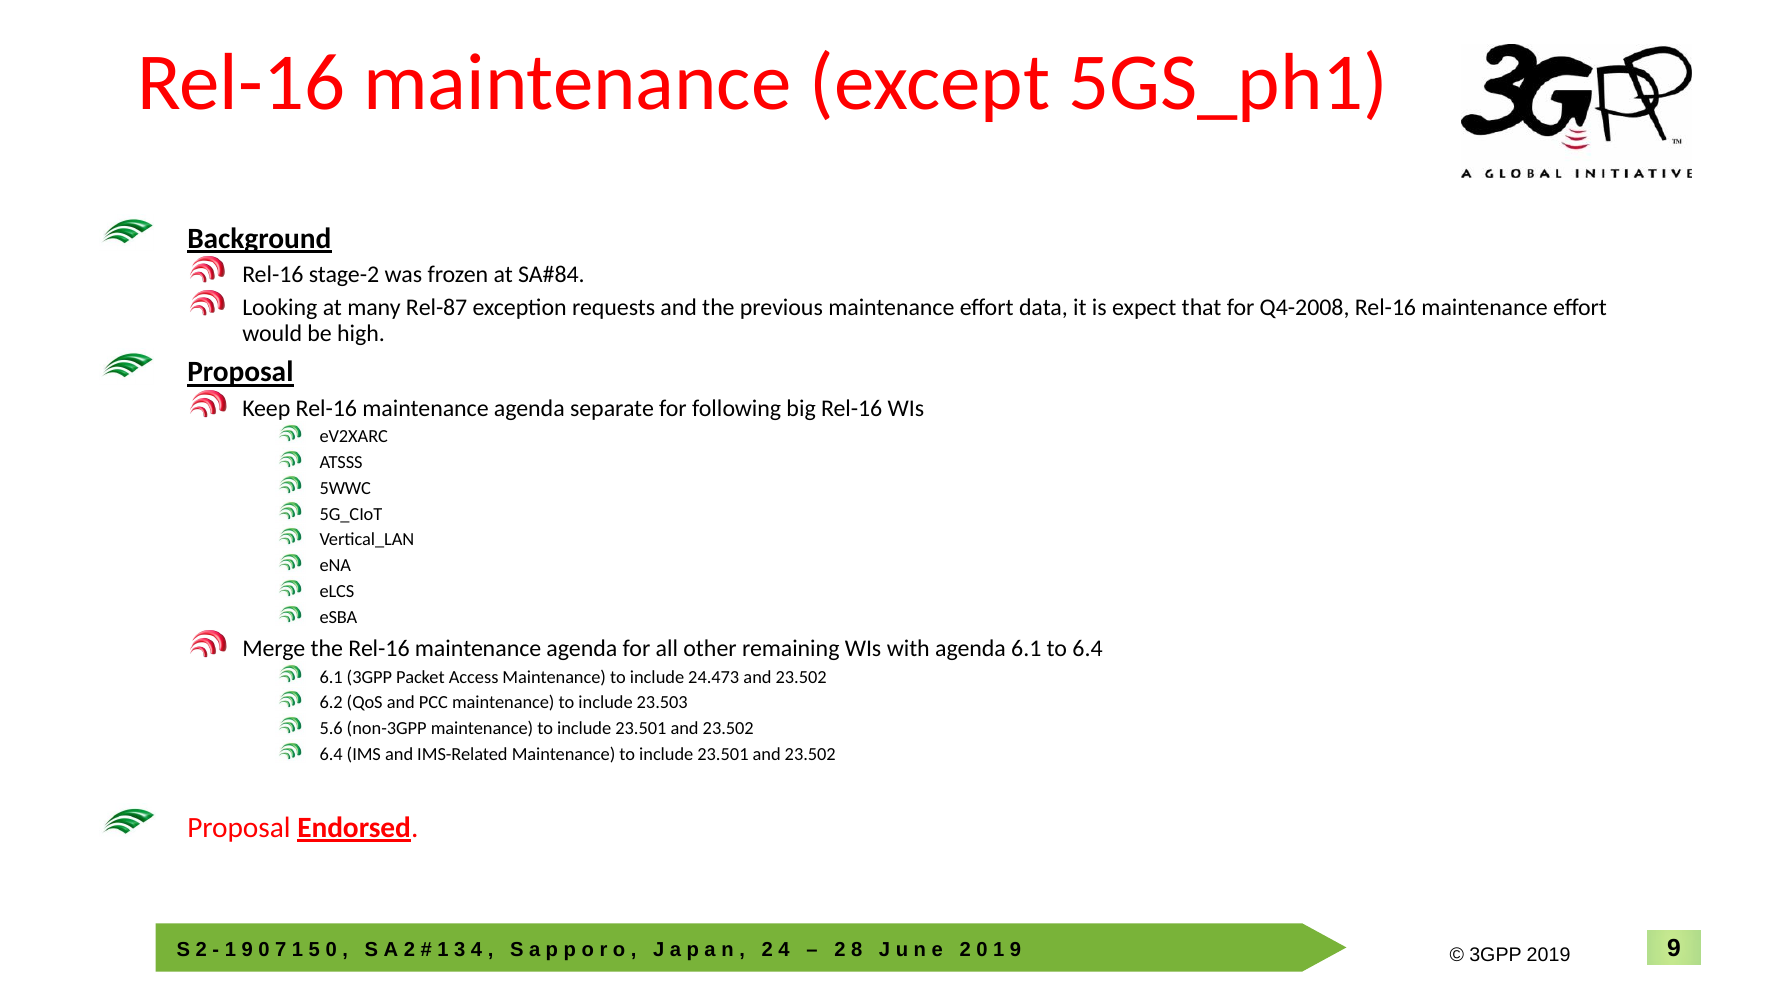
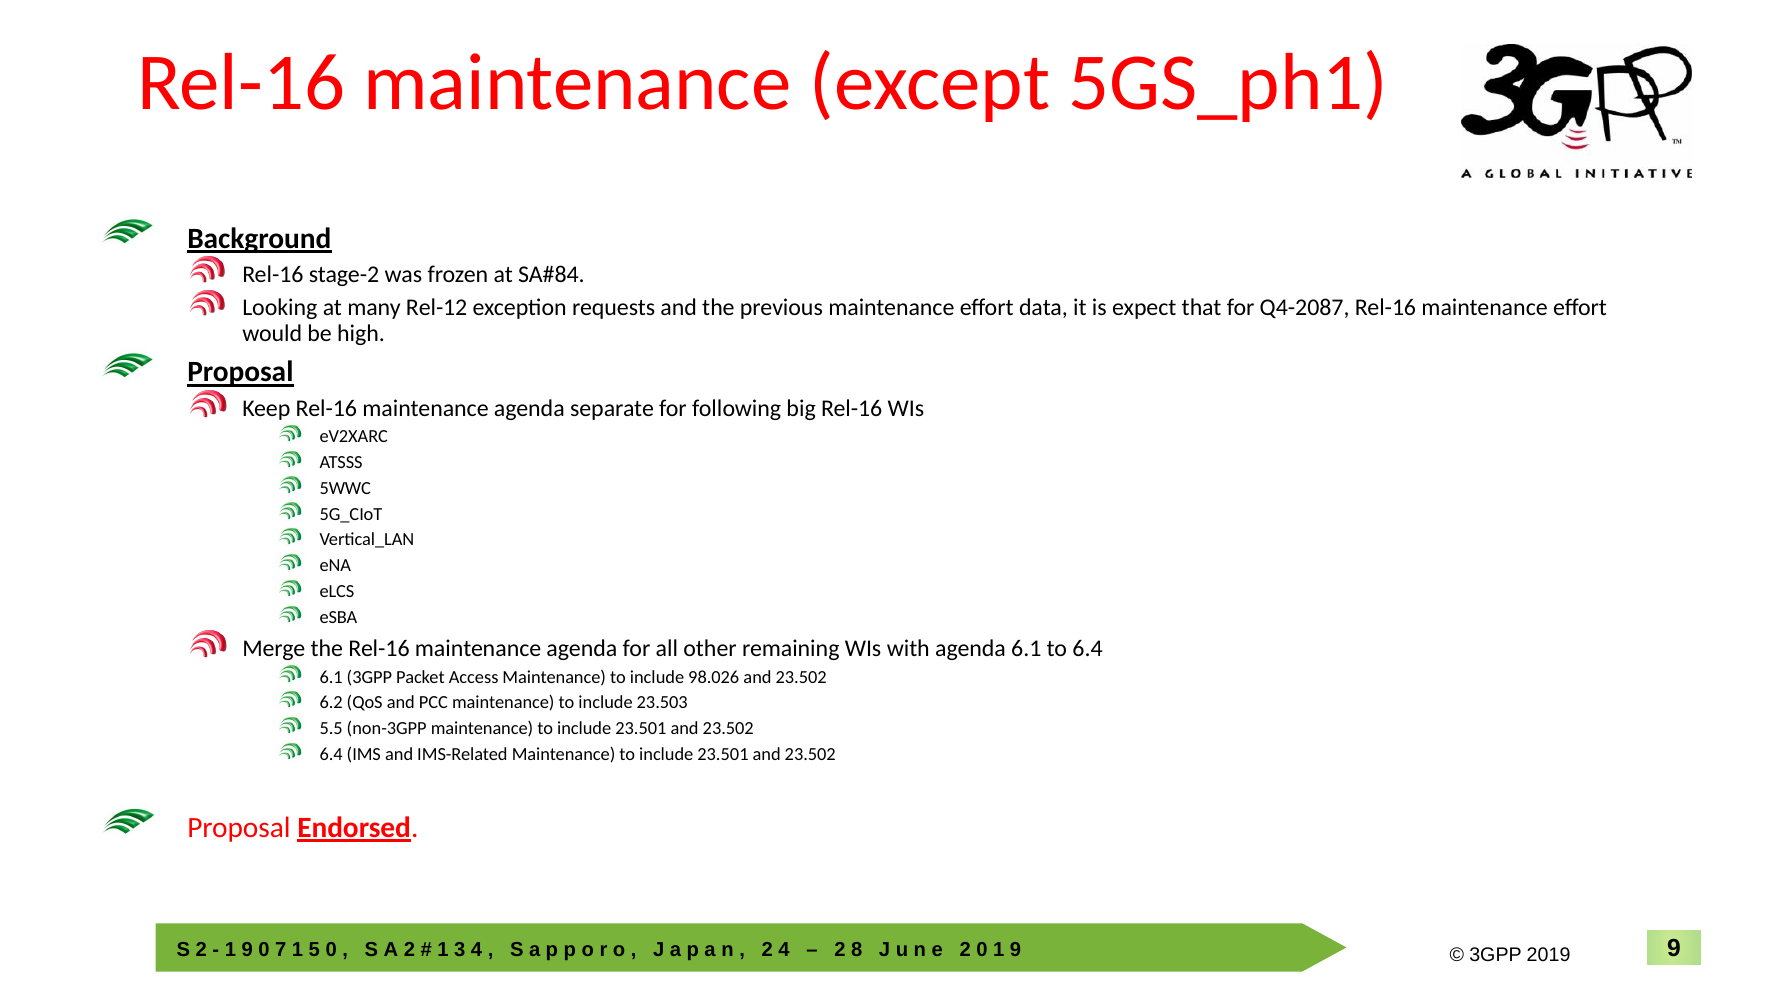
Rel-87: Rel-87 -> Rel-12 (437, 308)
Q4-2008: Q4-2008 -> Q4-2087 (1305, 308)
24.473: 24.473 -> 98.026 (714, 677)
5.6: 5.6 -> 5.5 (331, 729)
